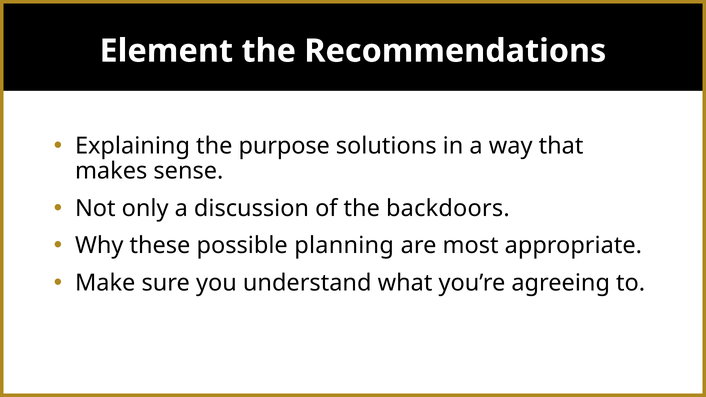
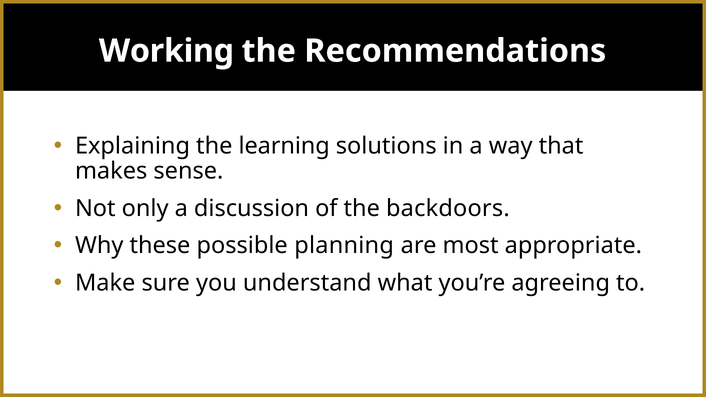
Element: Element -> Working (166, 51)
purpose: purpose -> learning (284, 146)
